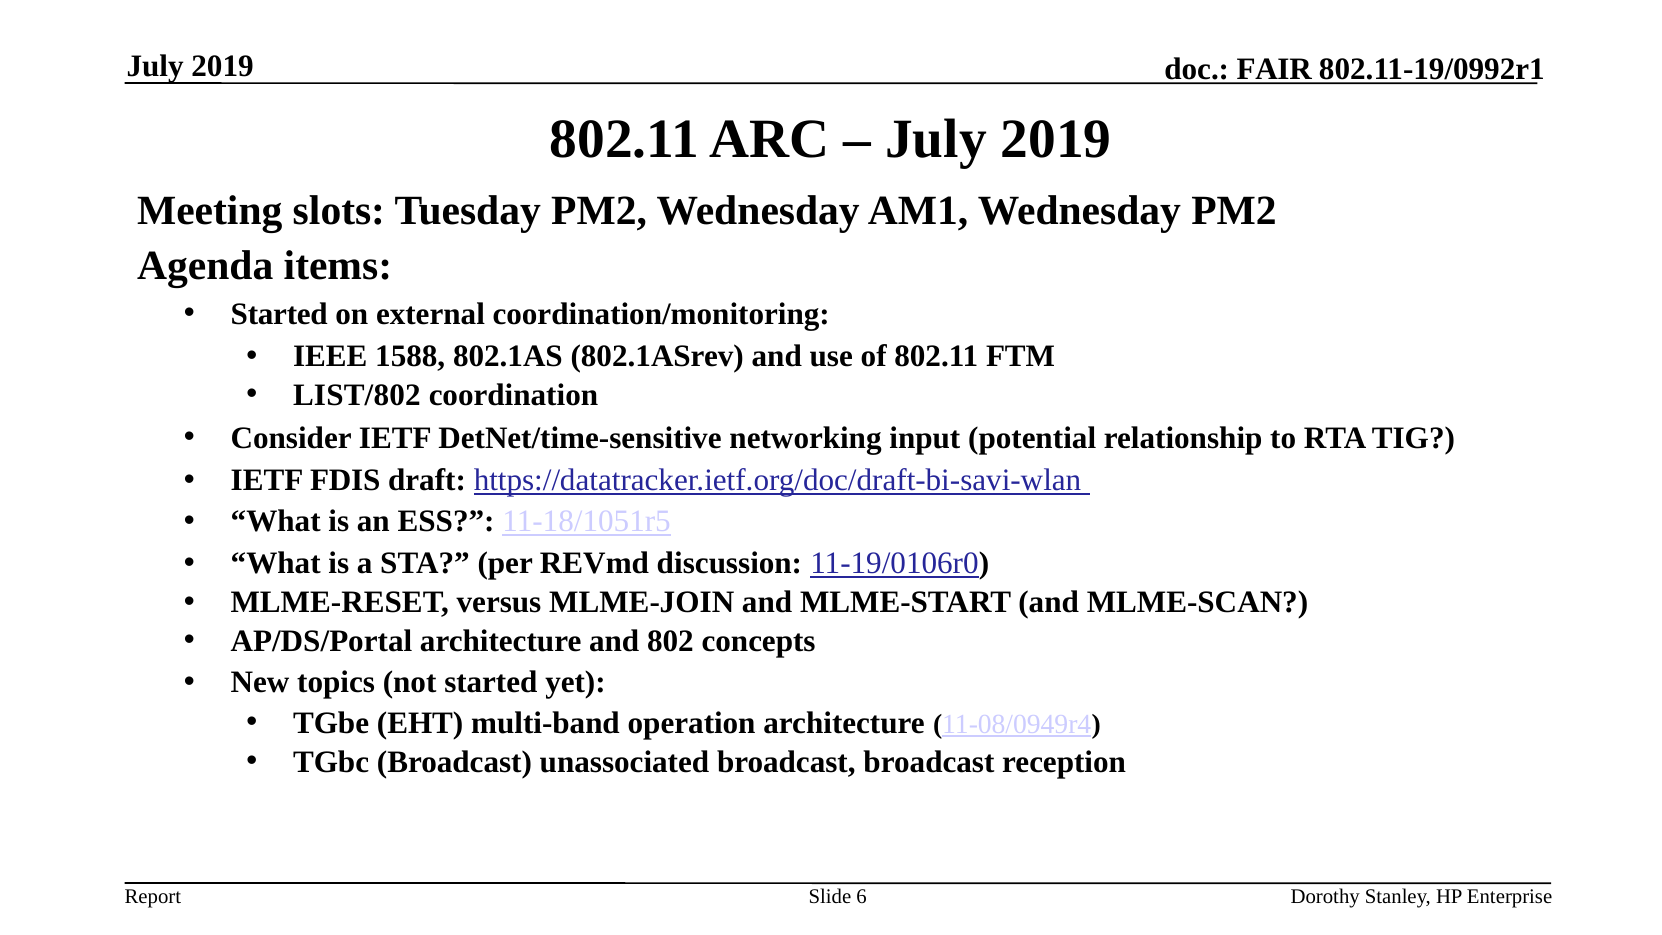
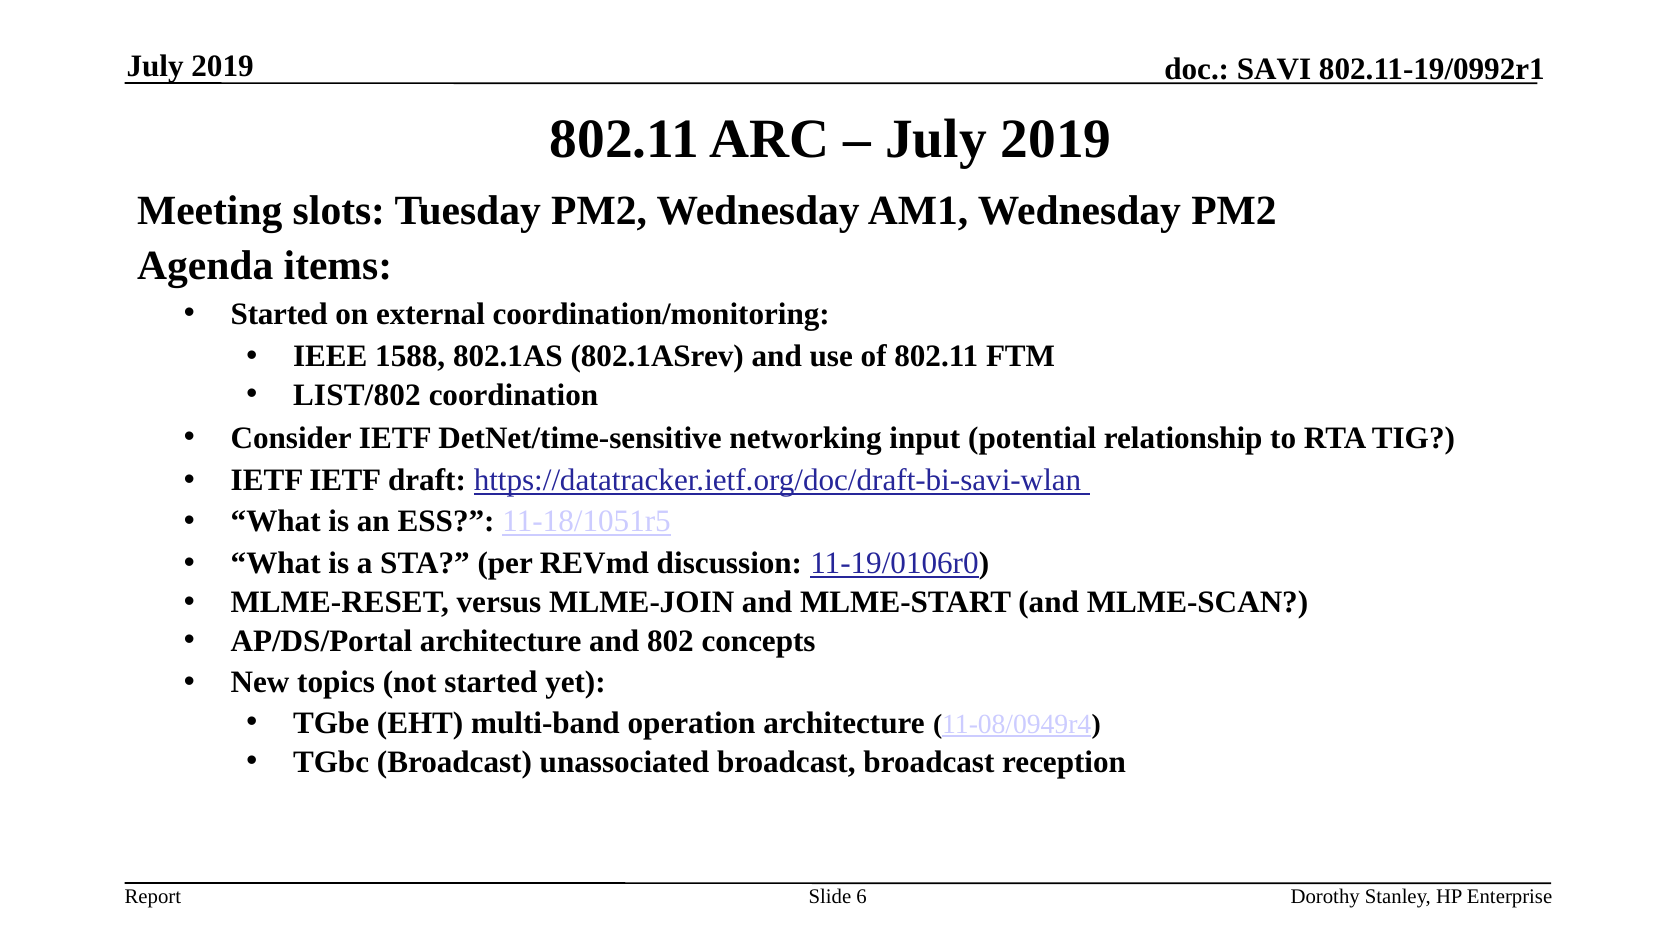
FAIR: FAIR -> SAVI (1274, 69)
IETF FDIS: FDIS -> IETF (345, 481)
